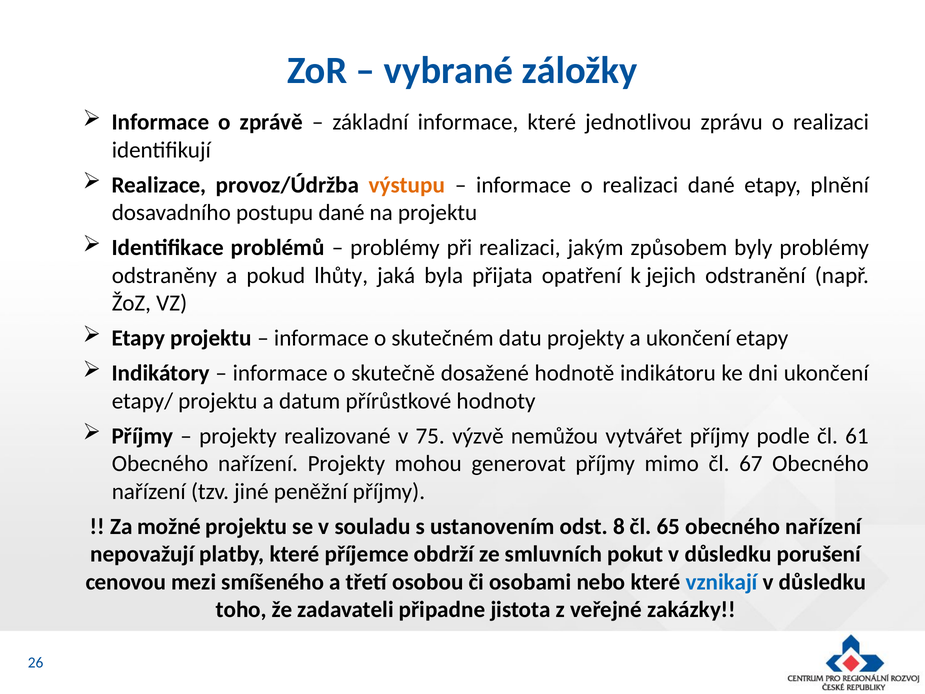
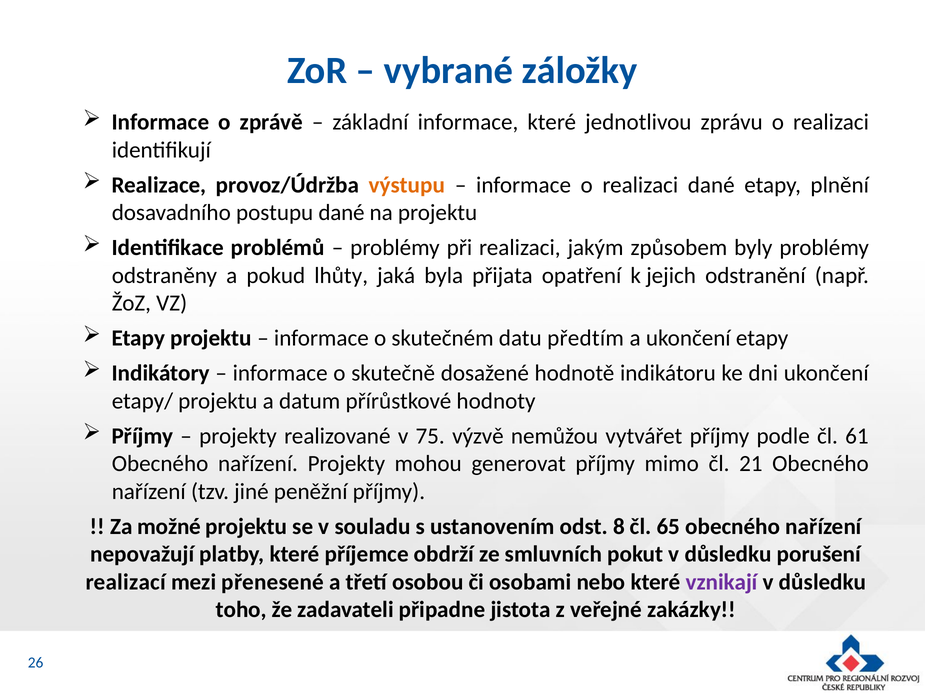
datu projekty: projekty -> předtím (586, 338)
67: 67 -> 21 (751, 464)
cenovou: cenovou -> realizací (126, 582)
smíšeného: smíšeného -> přenesené (273, 582)
vznikají colour: blue -> purple (722, 582)
